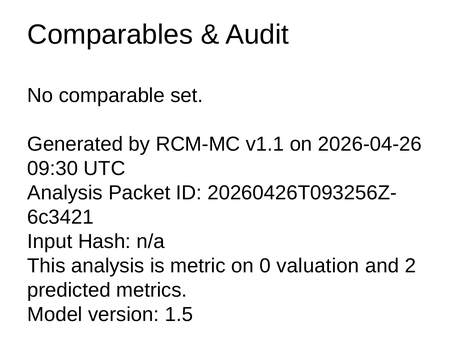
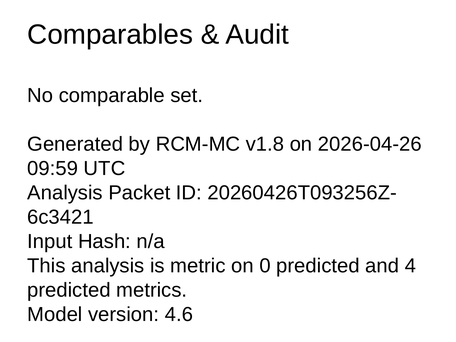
v1.1: v1.1 -> v1.8 (265, 144)
09:30: 09:30 -> 09:59 (53, 169)
0 valuation: valuation -> predicted (318, 266)
2: 2 -> 4 (410, 266)
1.5: 1.5 -> 4.6 (179, 315)
